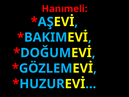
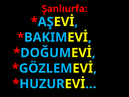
Hanımeli: Hanımeli -> Şanlıurfa (65, 9)
